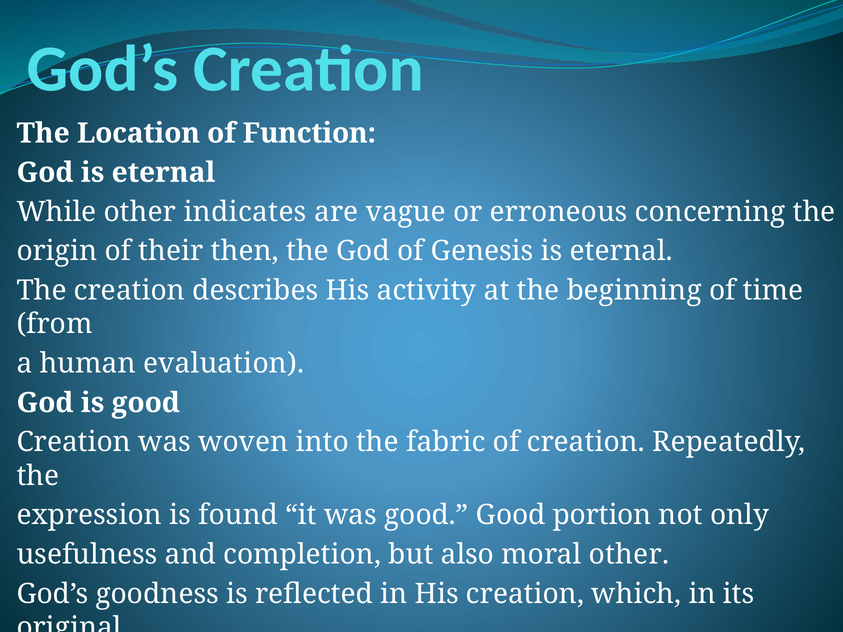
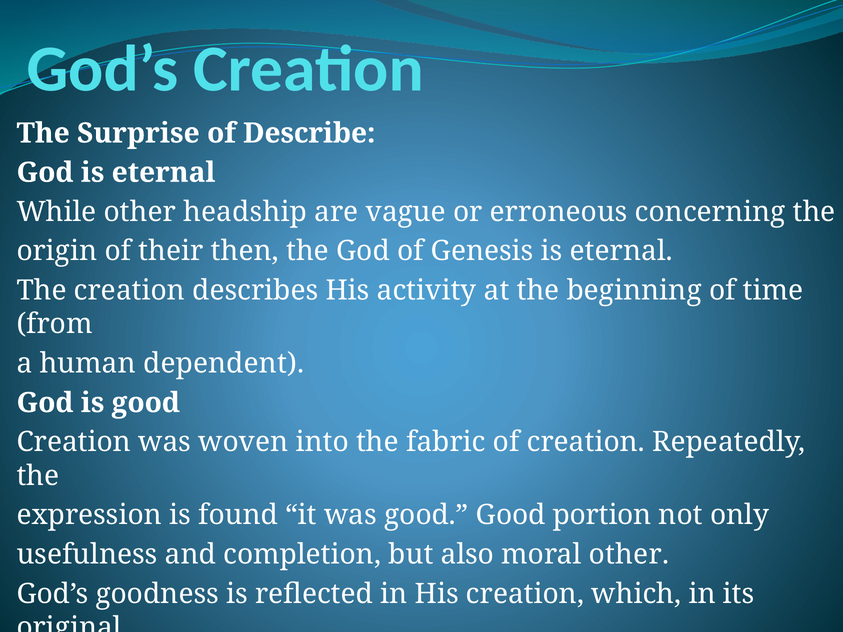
Location: Location -> Surprise (138, 133)
Function: Function -> Describe (309, 133)
indicates: indicates -> headship (245, 212)
evaluation: evaluation -> dependent (224, 364)
